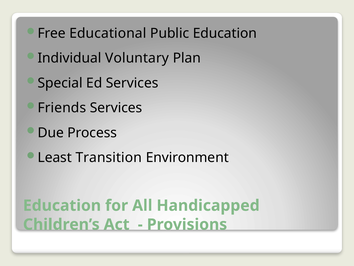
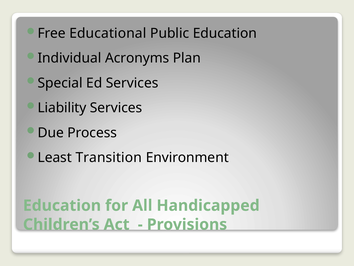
Voluntary: Voluntary -> Acronyms (137, 58)
Friends: Friends -> Liability (62, 108)
